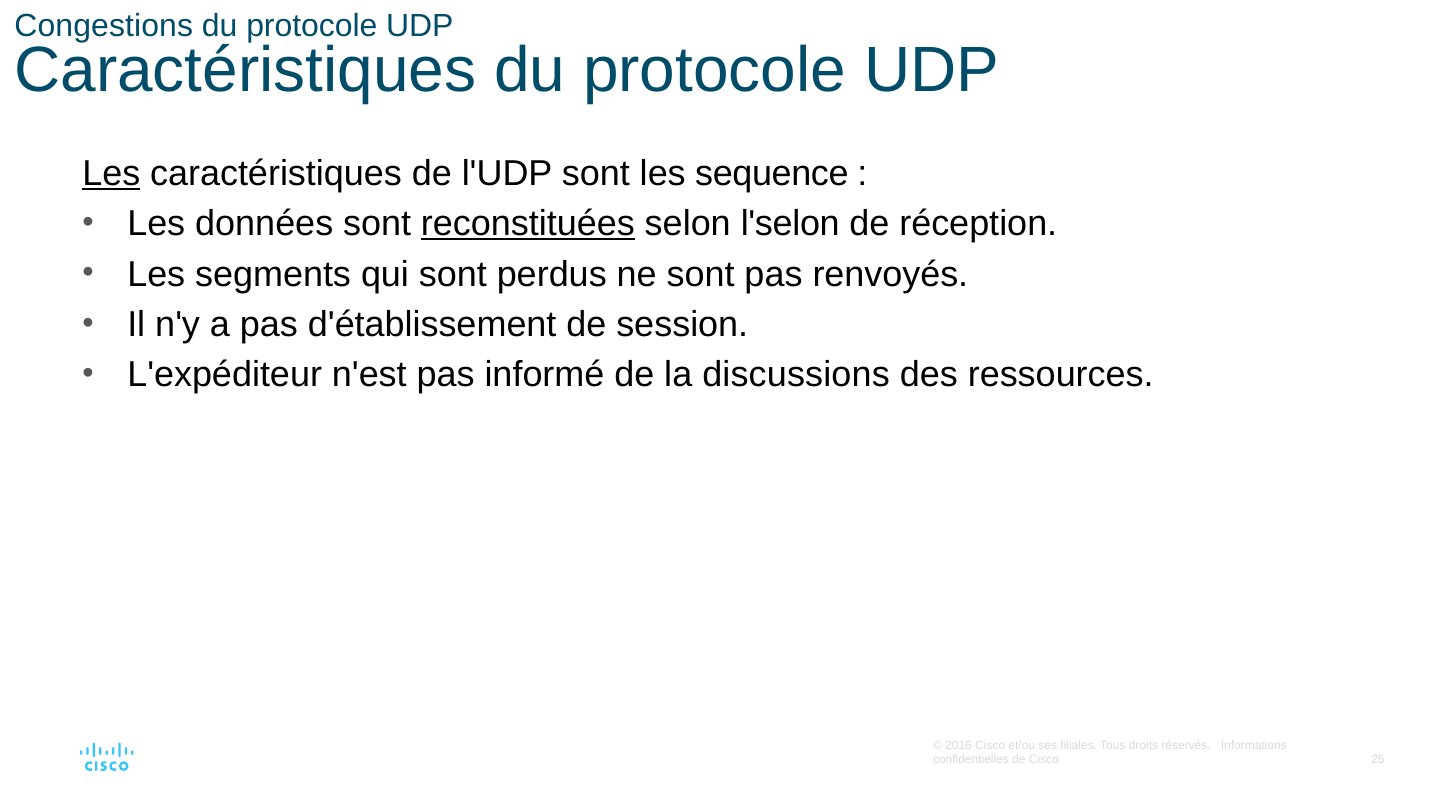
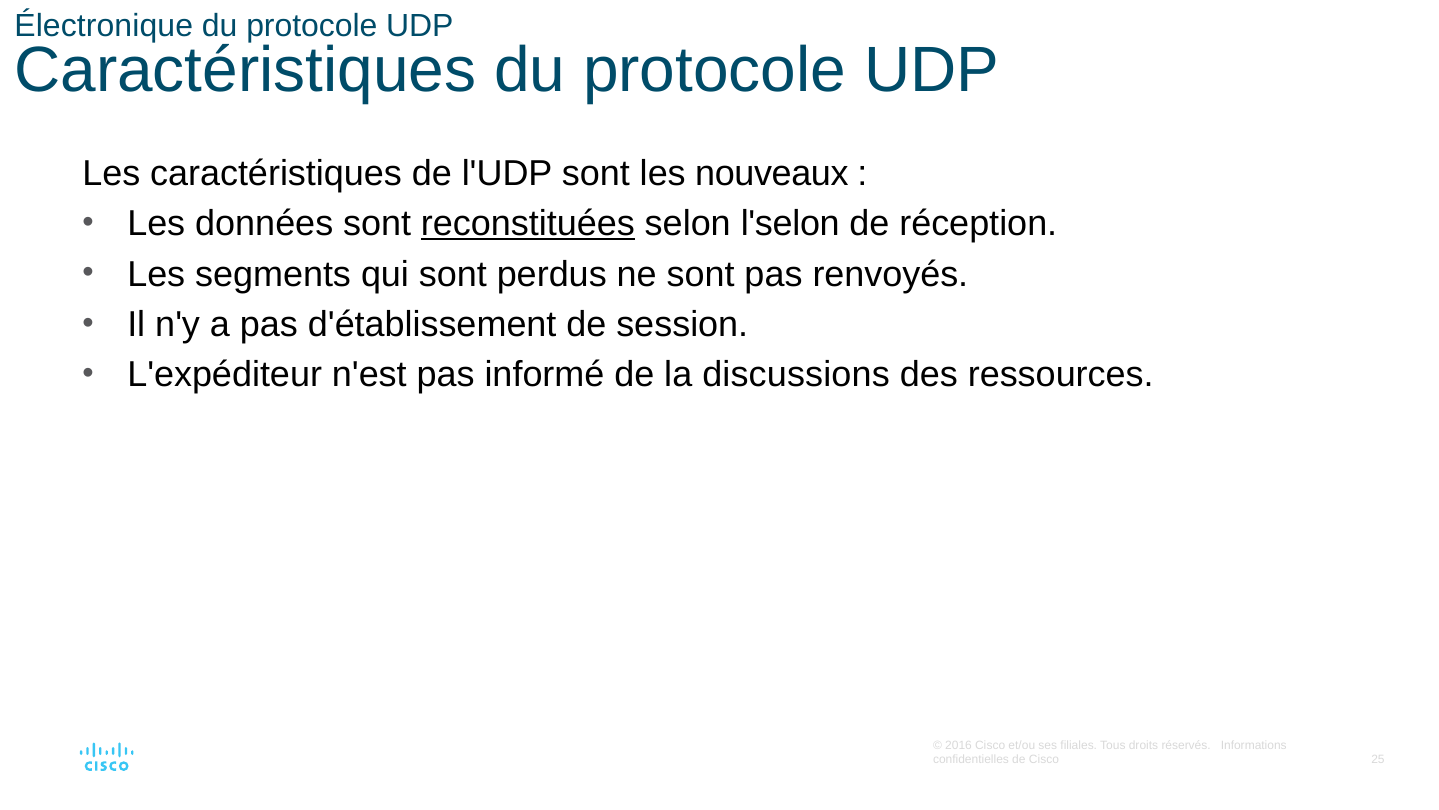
Congestions: Congestions -> Électronique (104, 25)
Les underline: present -> none (111, 173)
sequence: sequence -> nouveaux (772, 173)
